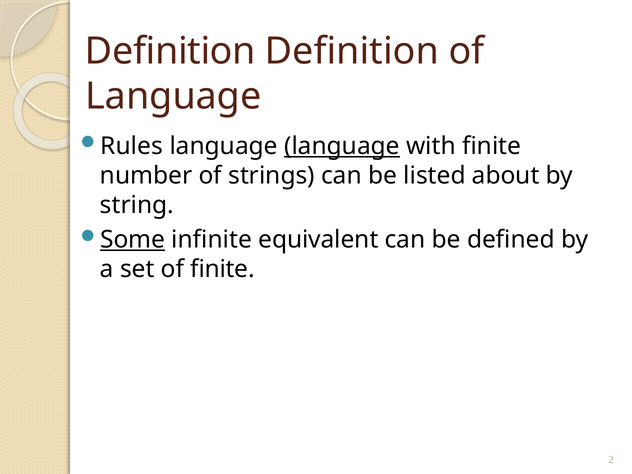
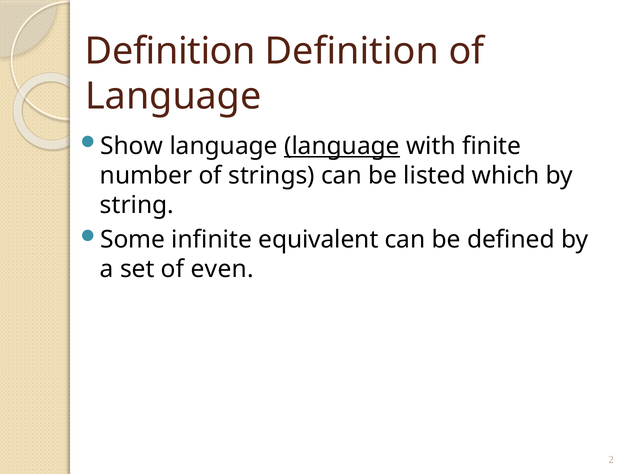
Rules: Rules -> Show (132, 146)
about: about -> which (506, 175)
Some underline: present -> none (133, 240)
of finite: finite -> even (222, 269)
